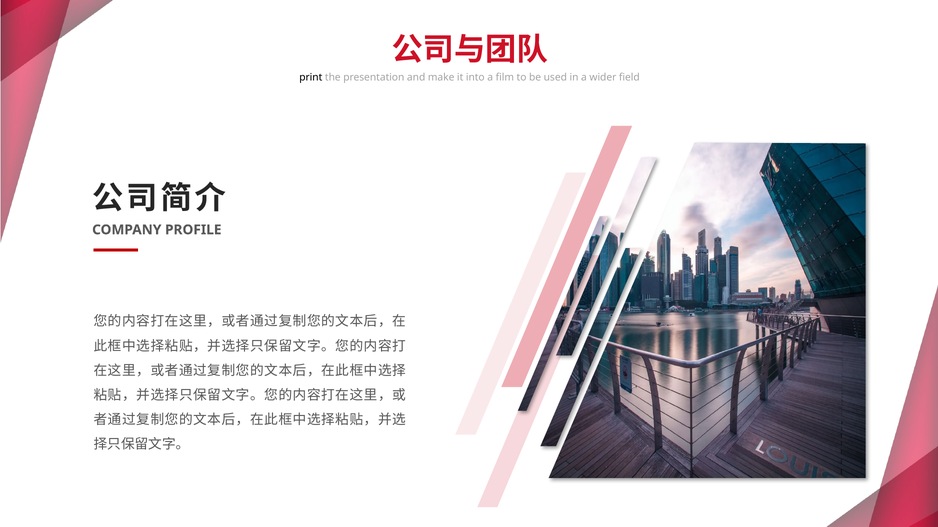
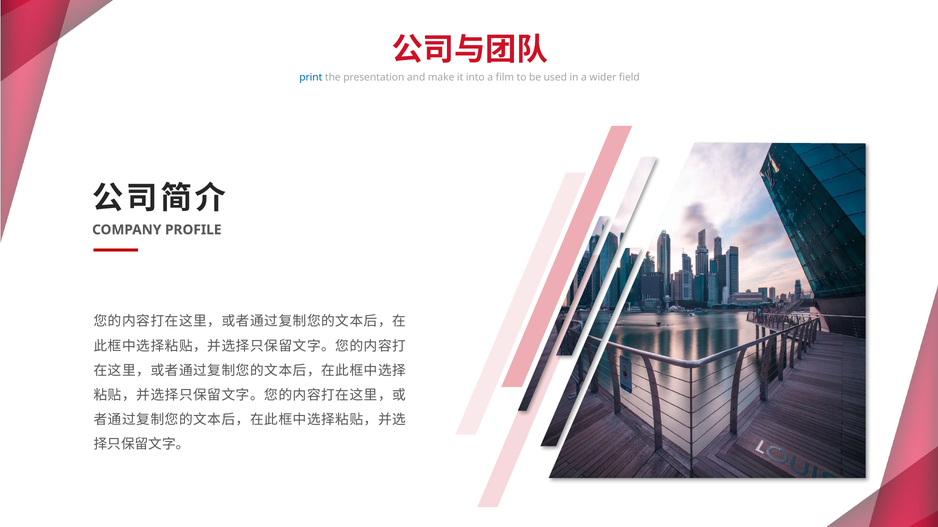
print colour: black -> blue (311, 77)
